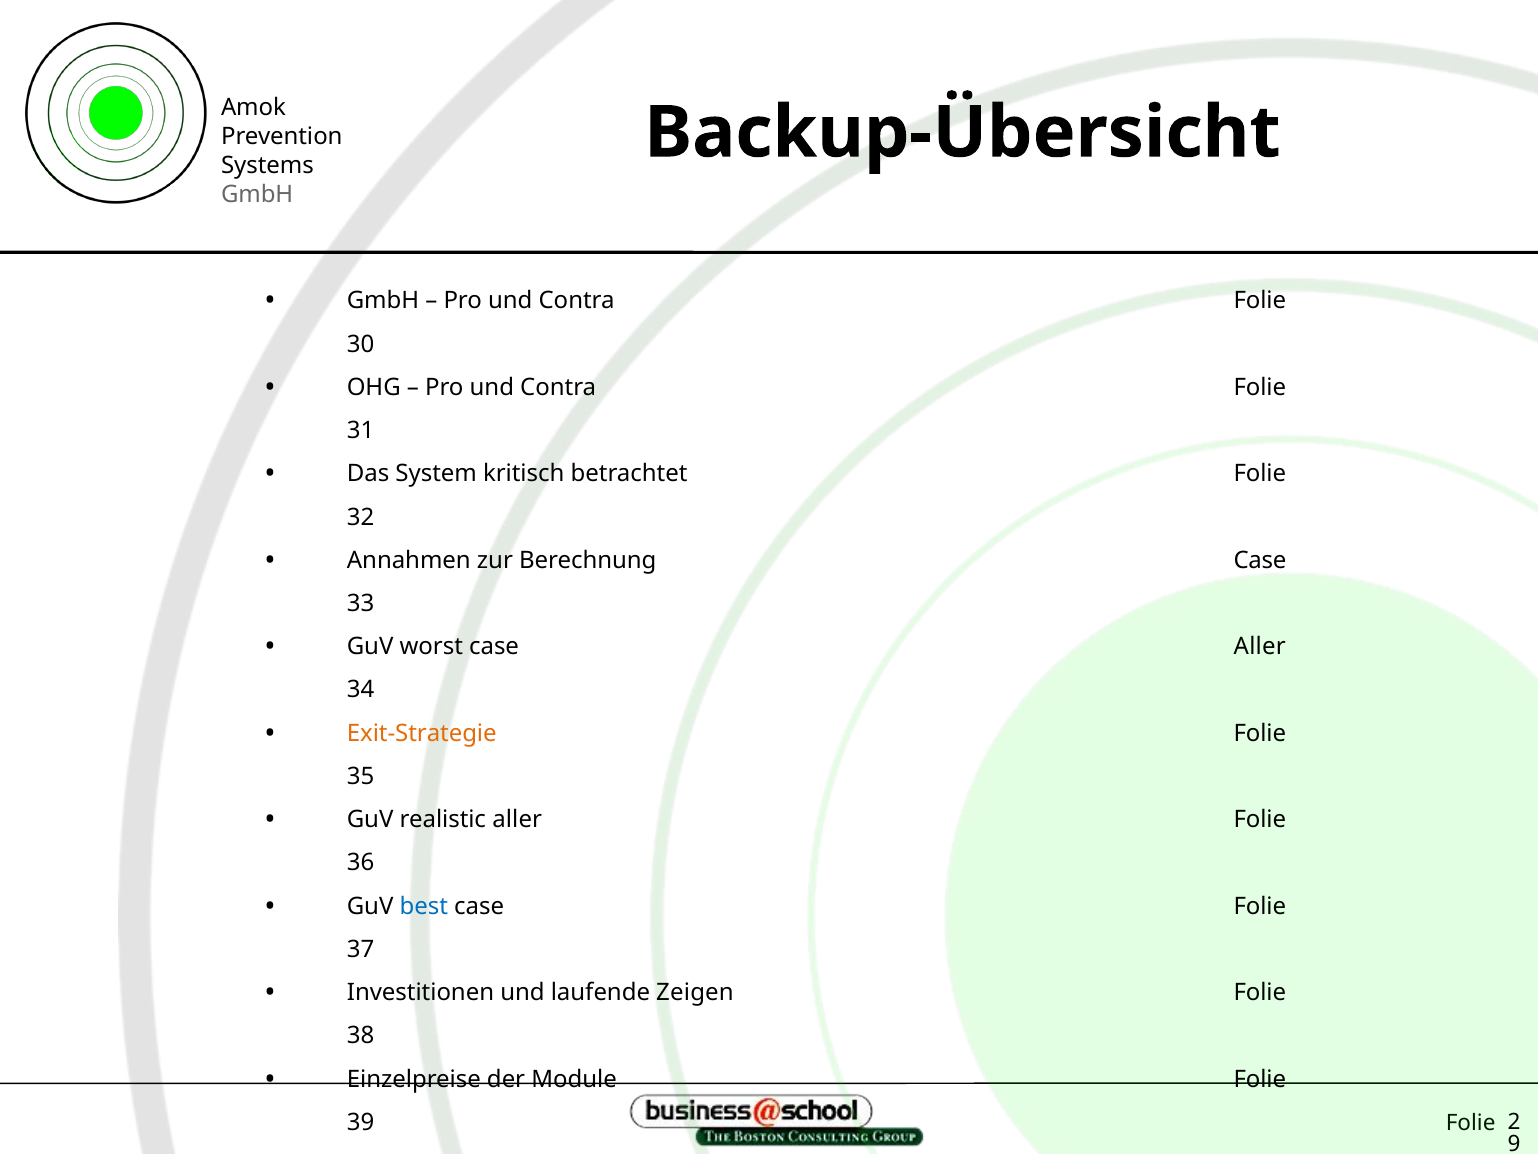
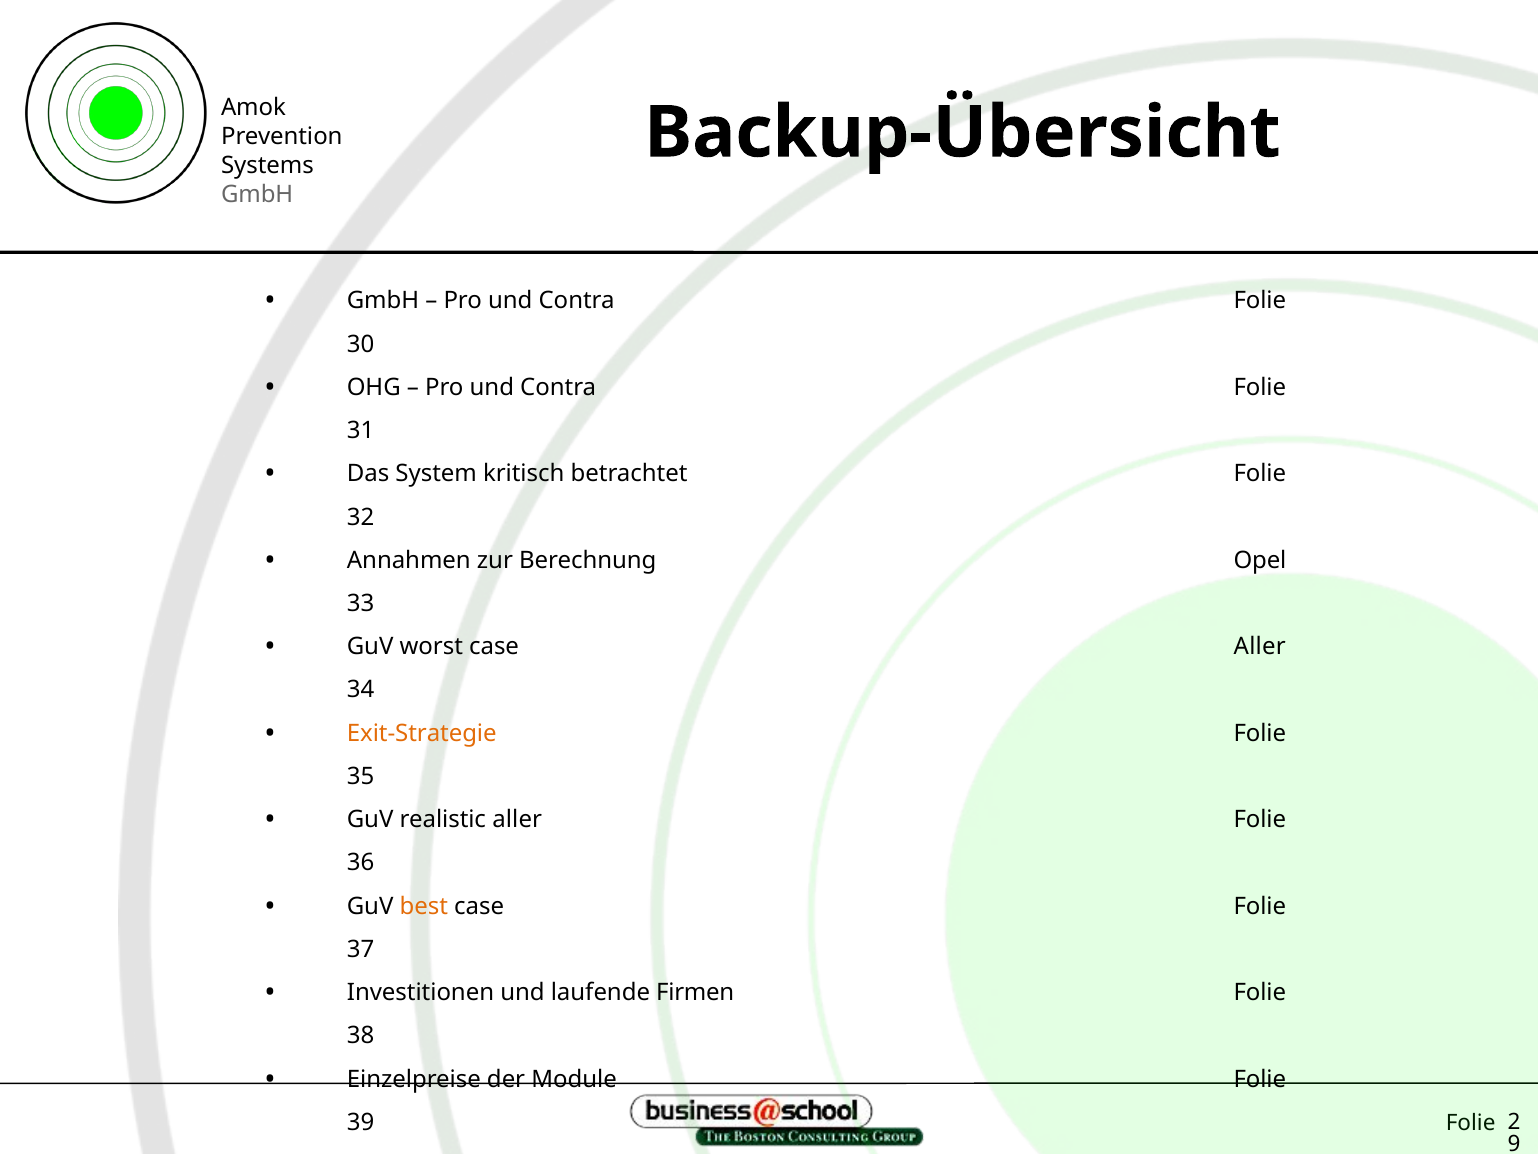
Berechnung Case: Case -> Opel (1260, 560)
best colour: blue -> orange (424, 906)
Zeigen: Zeigen -> Firmen (695, 992)
